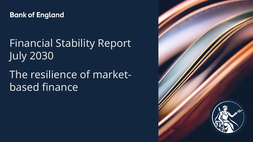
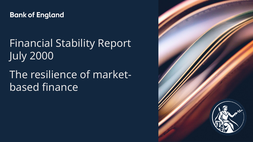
2030: 2030 -> 2000 (42, 56)
